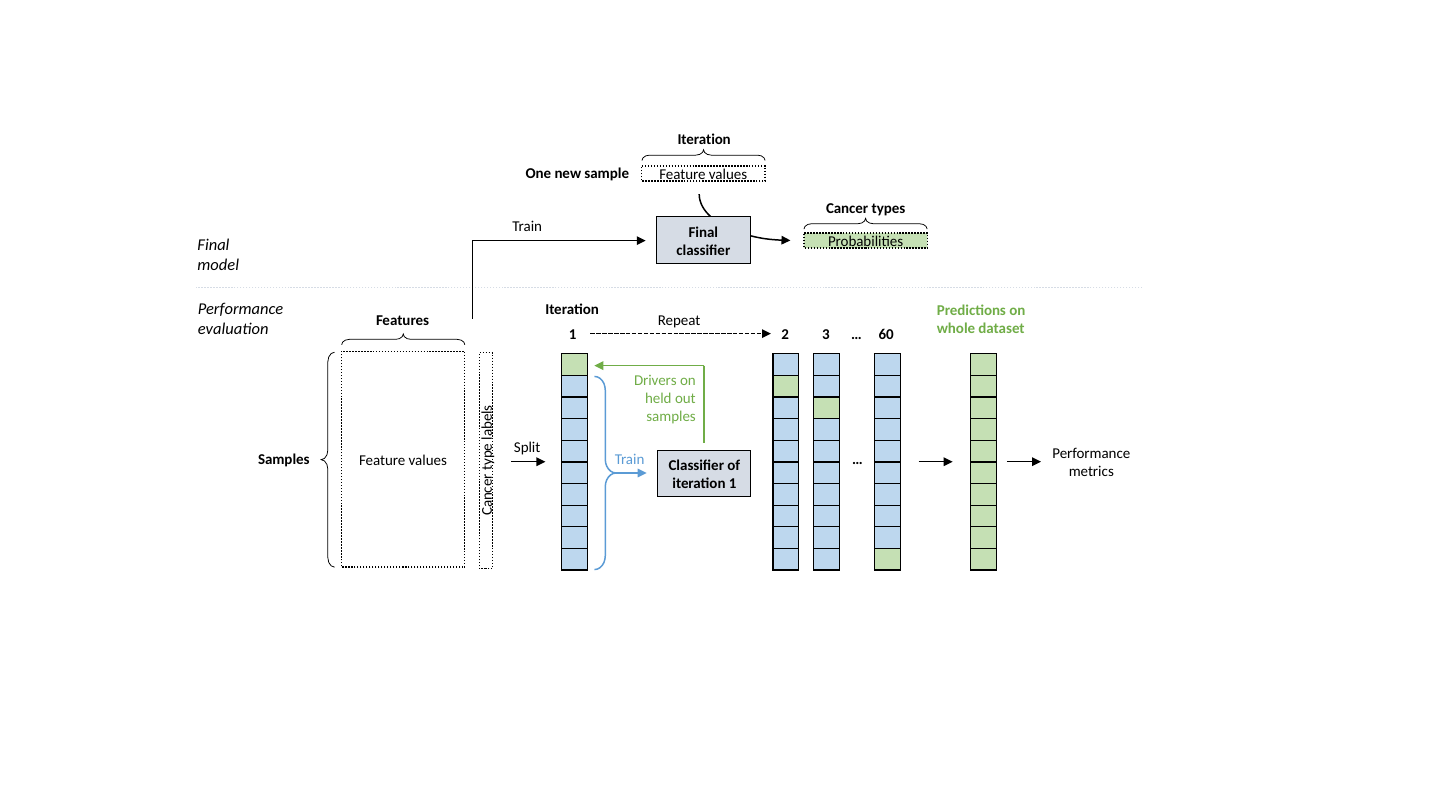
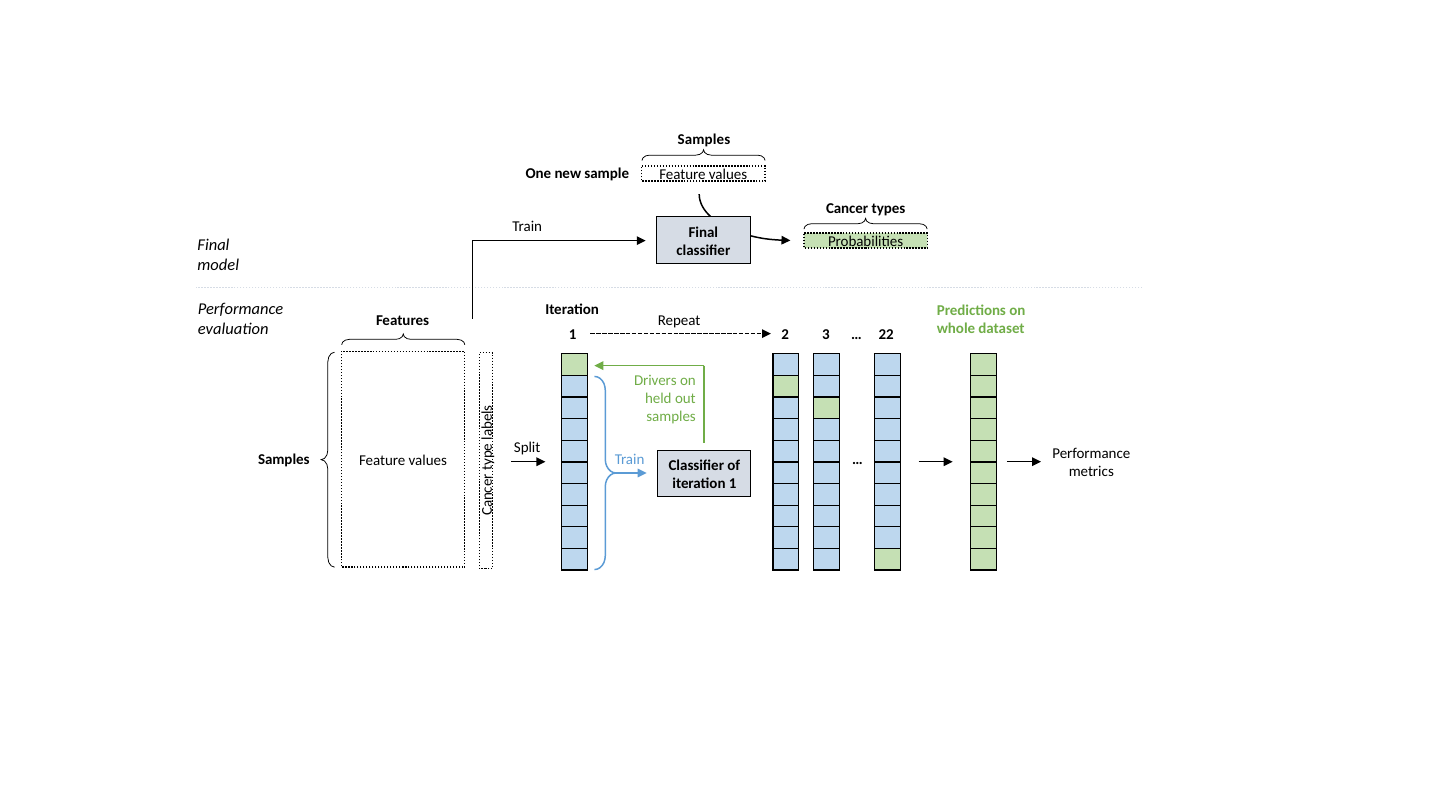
Iteration: Iteration -> Samples (704, 140)
60: 60 -> 22 (886, 335)
